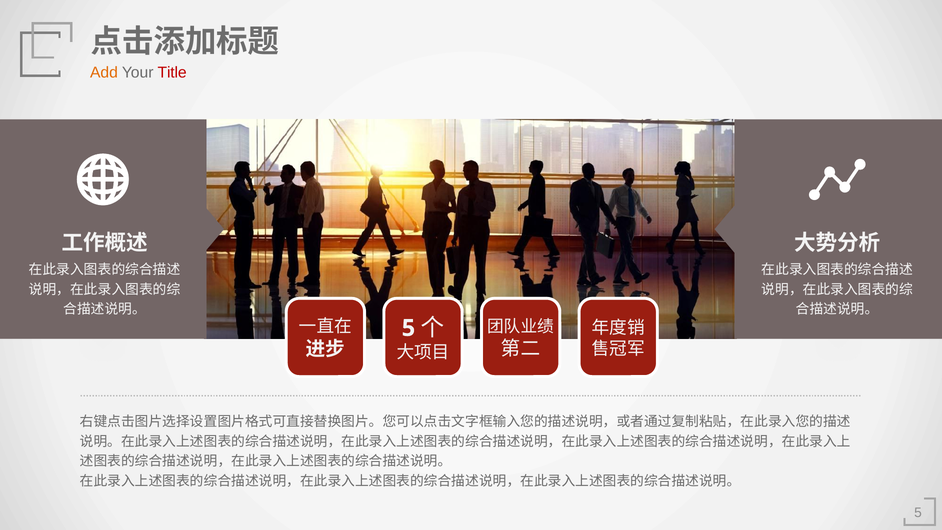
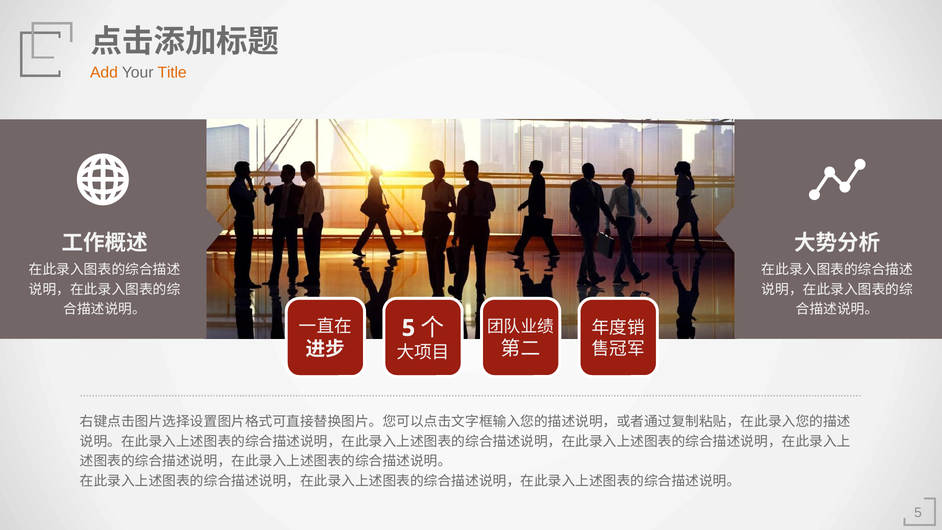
Title colour: red -> orange (172, 73)
